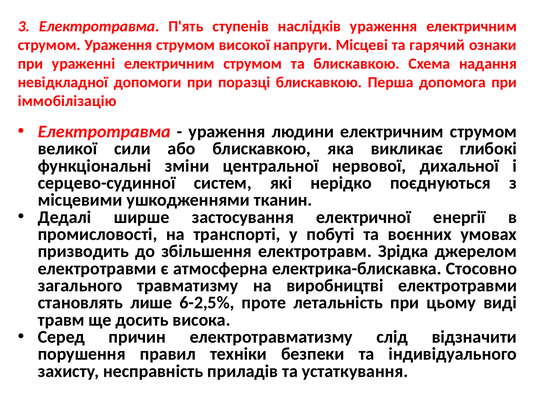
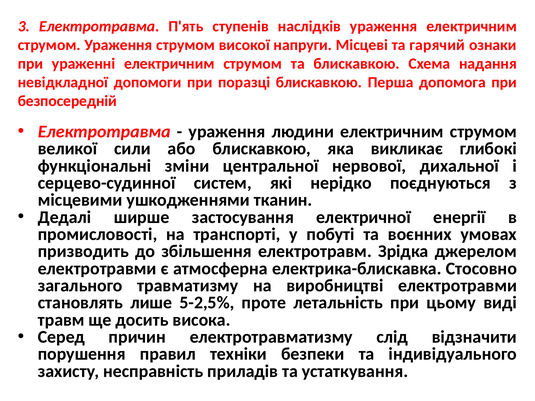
іммобілізацію: іммобілізацію -> безпосередній (67, 101)
6-2,5%: 6-2,5% -> 5-2,5% (207, 303)
